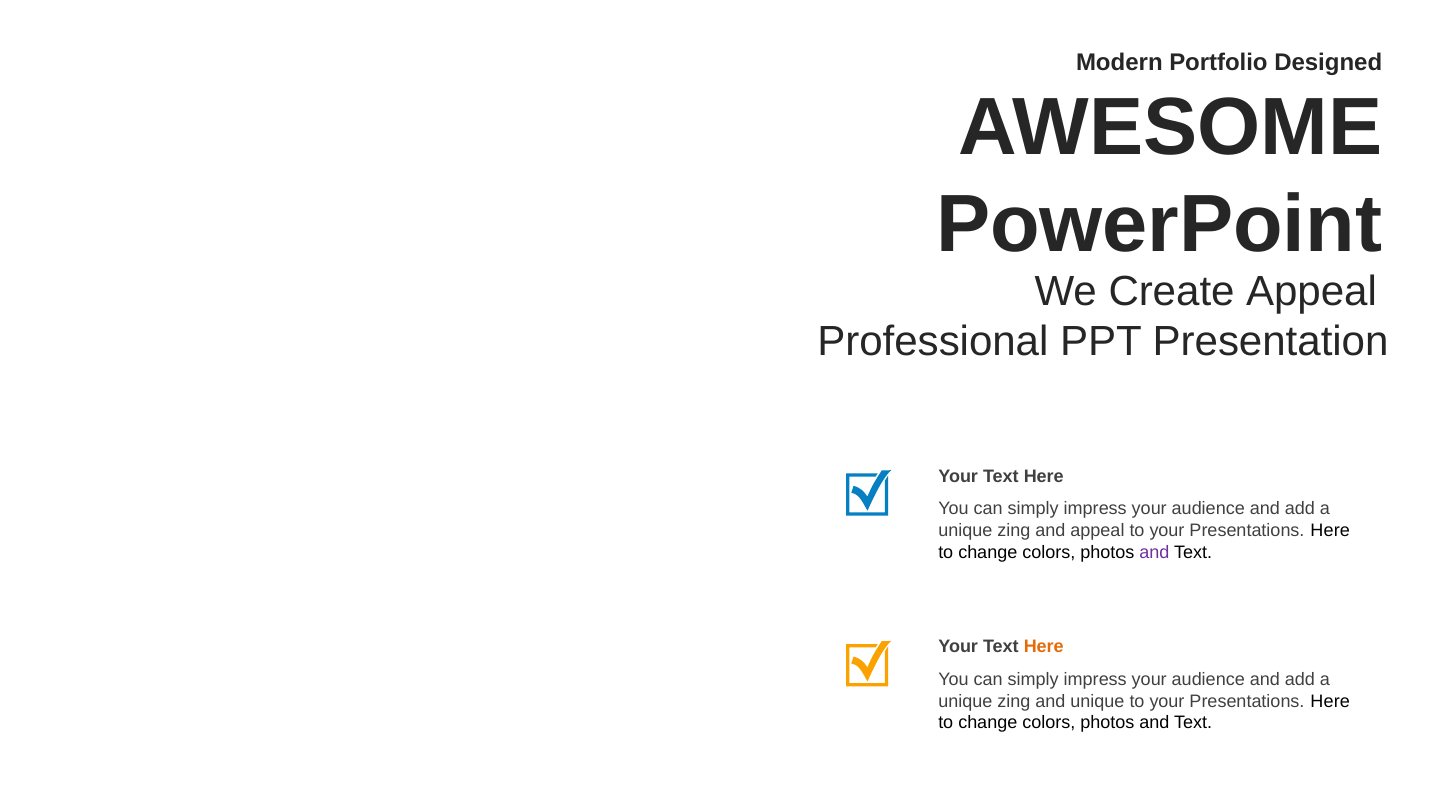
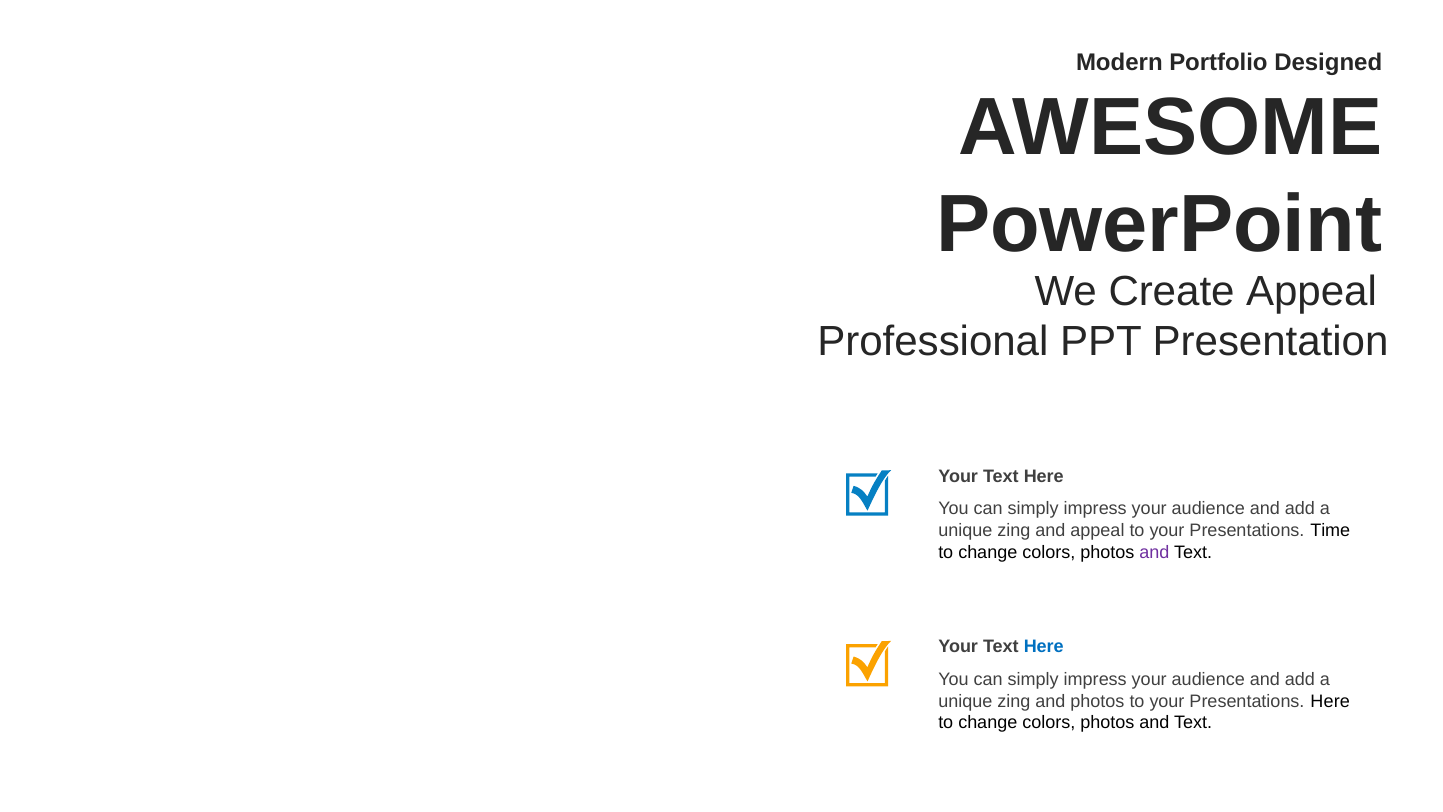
Here: Here -> Time (1330, 530)
Here colour: orange -> blue (1044, 647)
and unique: unique -> photos (1097, 701)
